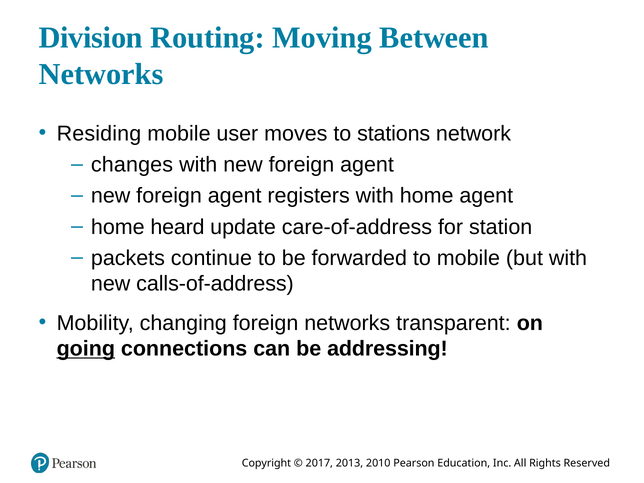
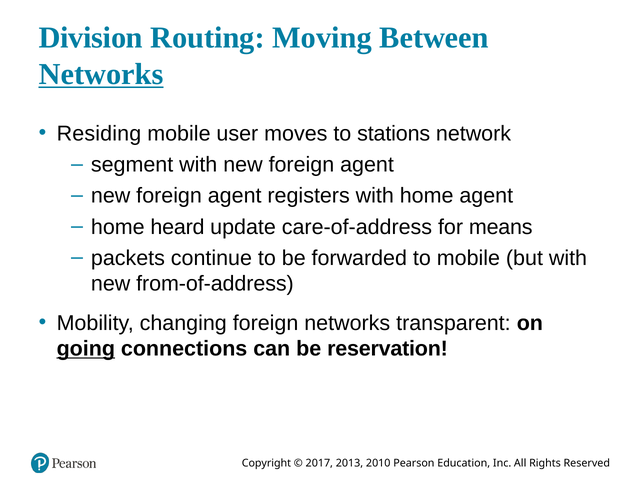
Networks underline: none -> present (101, 74)
changes: changes -> segment (132, 165)
station: station -> means (501, 227)
calls-of-address: calls-of-address -> from-of-address (215, 284)
addressing: addressing -> reservation (387, 349)
